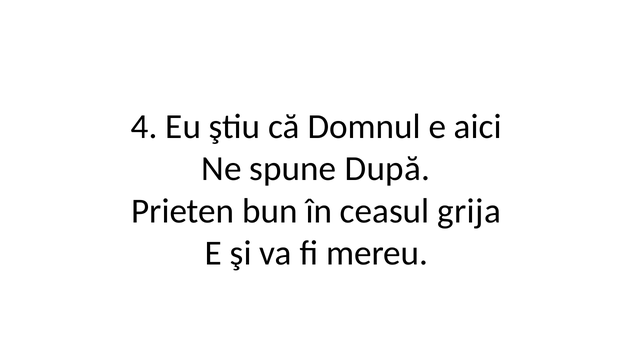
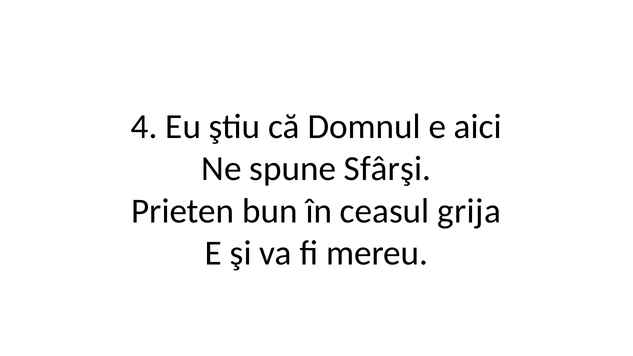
După: După -> Sfârşi (388, 169)
